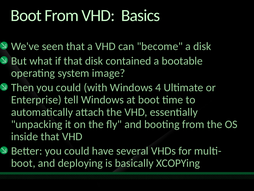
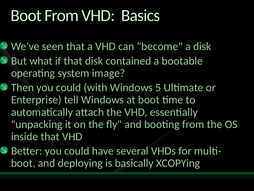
4: 4 -> 5 (158, 87)
